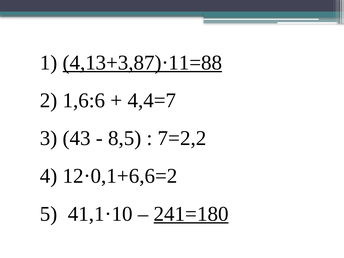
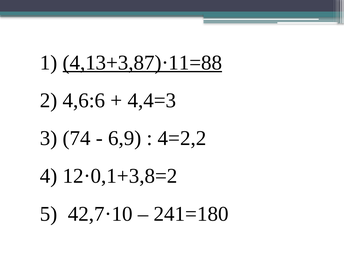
1,6:6: 1,6:6 -> 4,6:6 (84, 100)
4,4=7: 4,4=7 -> 4,4=3 (152, 100)
43: 43 -> 74 (77, 138)
8,5: 8,5 -> 6,9 (125, 138)
7=2,2: 7=2,2 -> 4=2,2 (182, 138)
12·0,1+6,6=2: 12·0,1+6,6=2 -> 12·0,1+3,8=2 (120, 176)
41,1·10: 41,1·10 -> 42,7·10 (100, 214)
241=180 underline: present -> none (191, 214)
